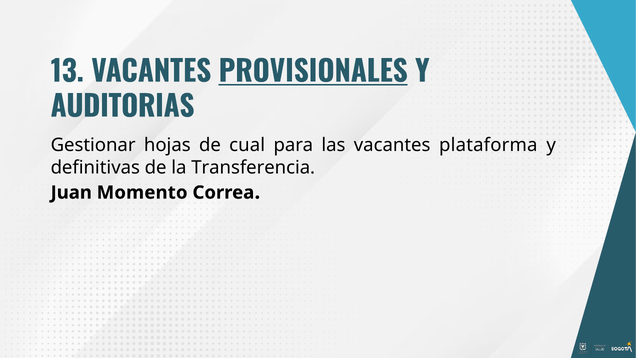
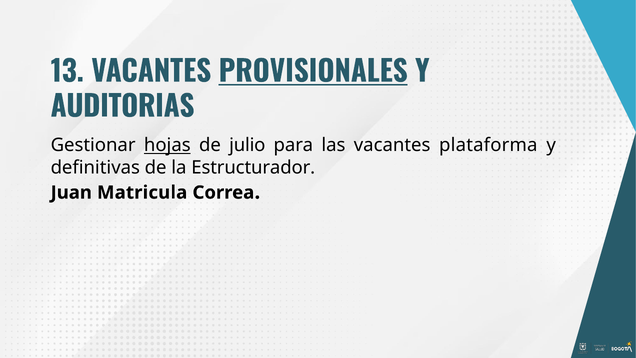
hojas underline: none -> present (167, 145)
cual: cual -> julio (247, 145)
Transferencia: Transferencia -> Estructurador (253, 168)
Momento: Momento -> Matricula (142, 192)
